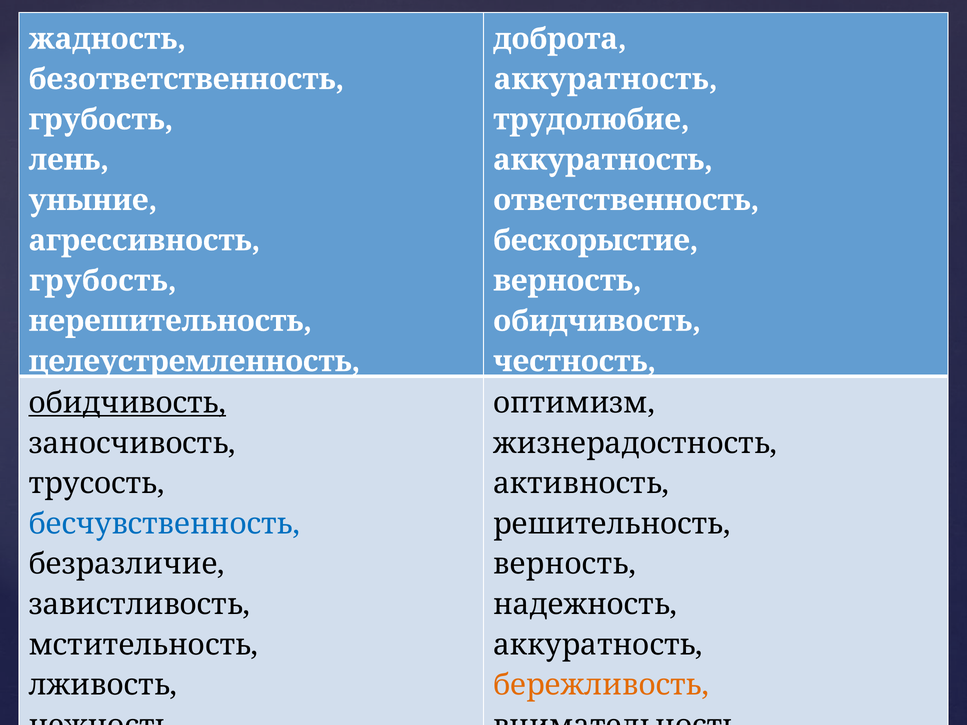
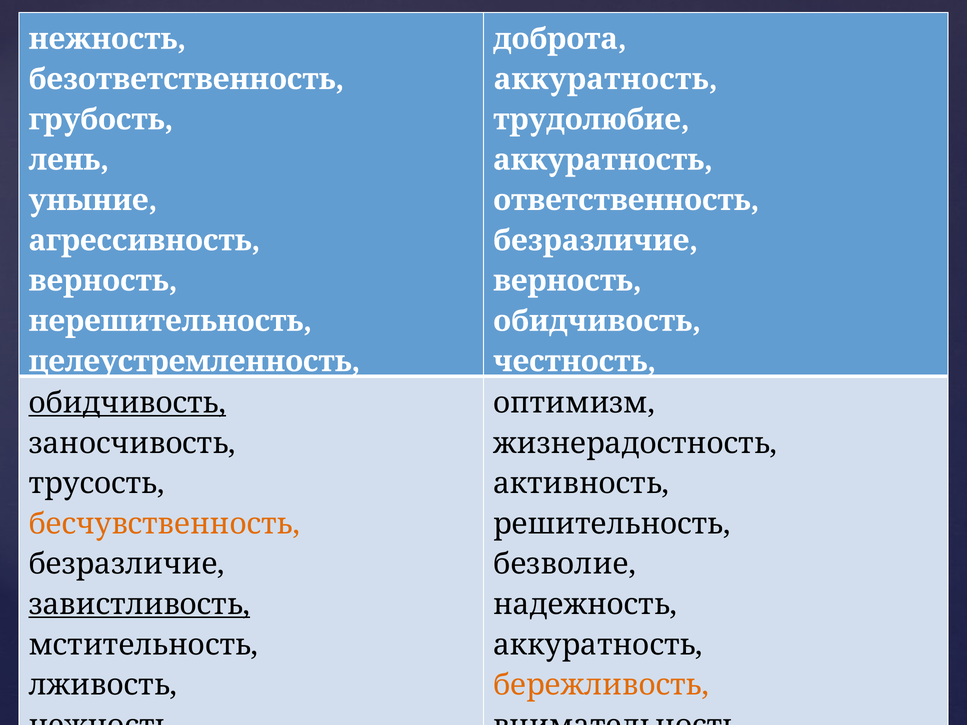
жадность: жадность -> нежность (107, 39)
бескорыстие: бескорыстие -> безразличие (596, 241)
грубость: грубость -> верность (103, 281)
бесчувственность colour: blue -> orange (164, 524)
верность: верность -> безволие (565, 564)
завистливость underline: none -> present (139, 605)
